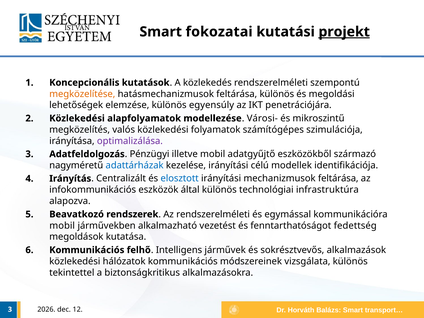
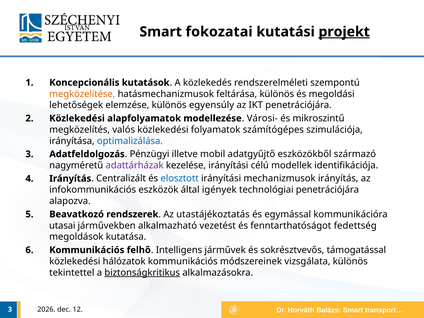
optimalizálása colour: purple -> blue (130, 141)
adattárházak colour: blue -> purple (135, 165)
mechanizmusok feltárása: feltárása -> irányítás (338, 179)
által különös: különös -> igények (219, 190)
technológiai infrastruktúra: infrastruktúra -> penetrációjára (327, 190)
Az rendszerelméleti: rendszerelméleti -> utastájékoztatás (213, 214)
mobil: mobil -> utasai (62, 226)
alkalmazások: alkalmazások -> támogatással (356, 250)
biztonságkritikus underline: none -> present (142, 273)
